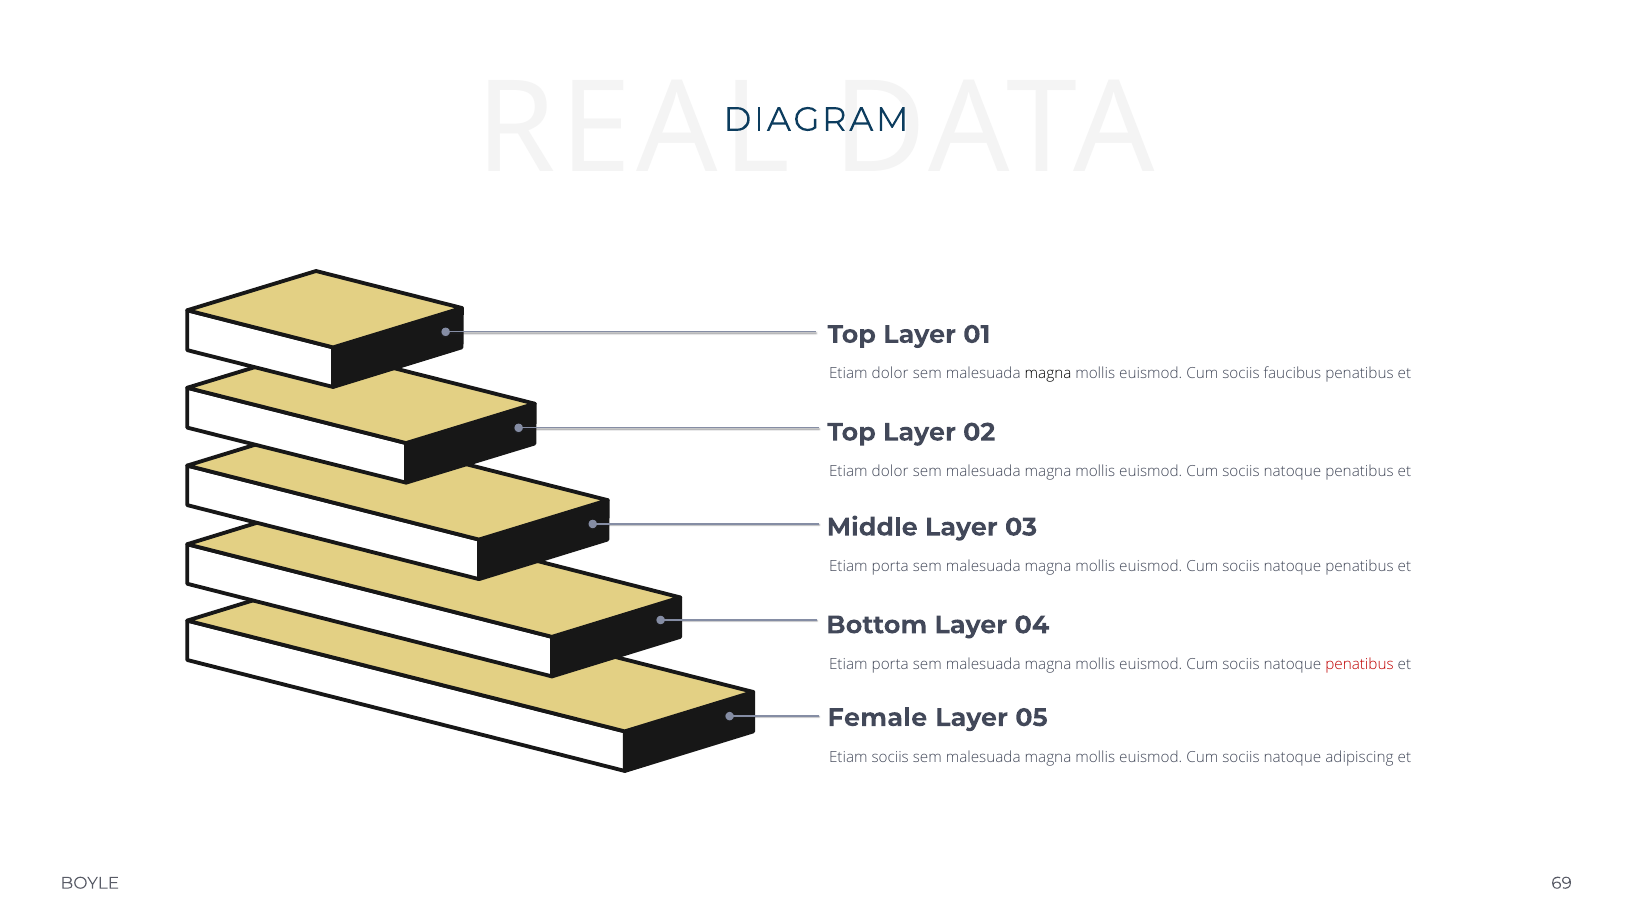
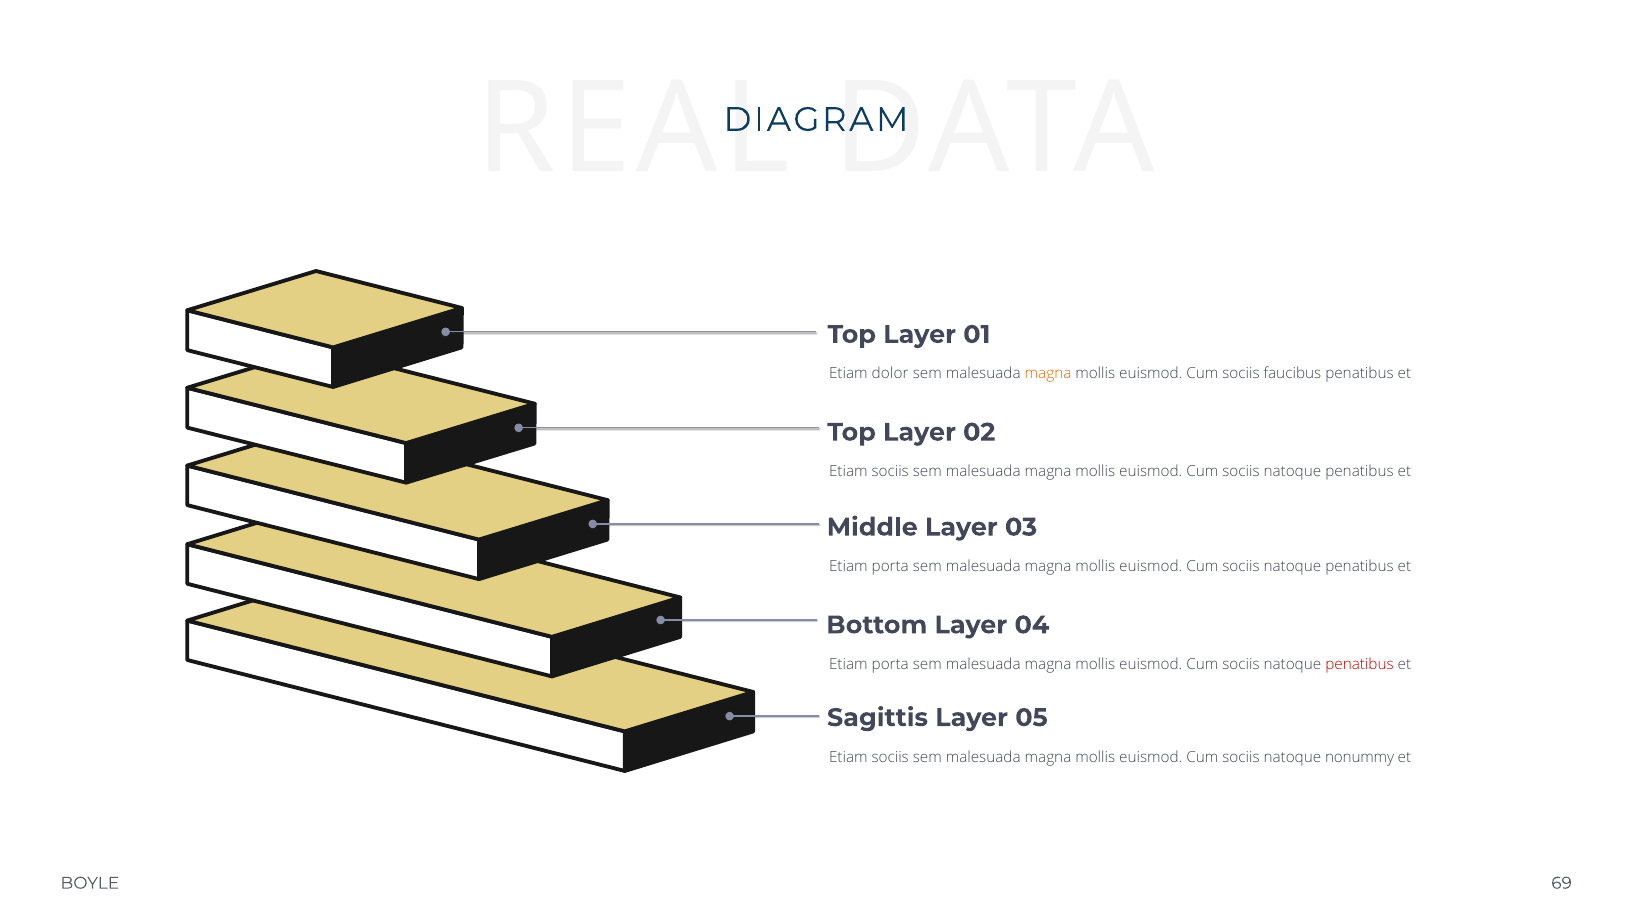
magna colour: black -> orange (1048, 374)
dolor: dolor -> sociis (890, 472)
Female: Female -> Sagittis (877, 718)
adipiscing: adipiscing -> nonummy (1360, 757)
